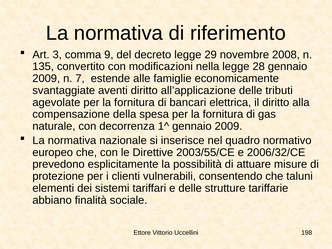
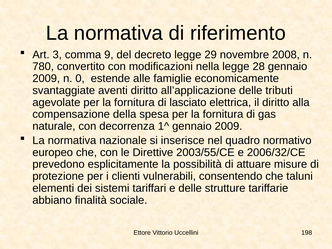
135: 135 -> 780 (43, 67)
7: 7 -> 0 (80, 78)
bancari: bancari -> lasciato (188, 102)
